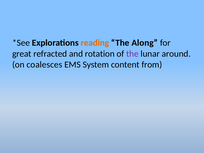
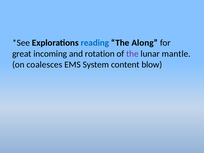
reading colour: orange -> blue (95, 43)
refracted: refracted -> incoming (50, 54)
around: around -> mantle (176, 54)
from: from -> blow (152, 65)
